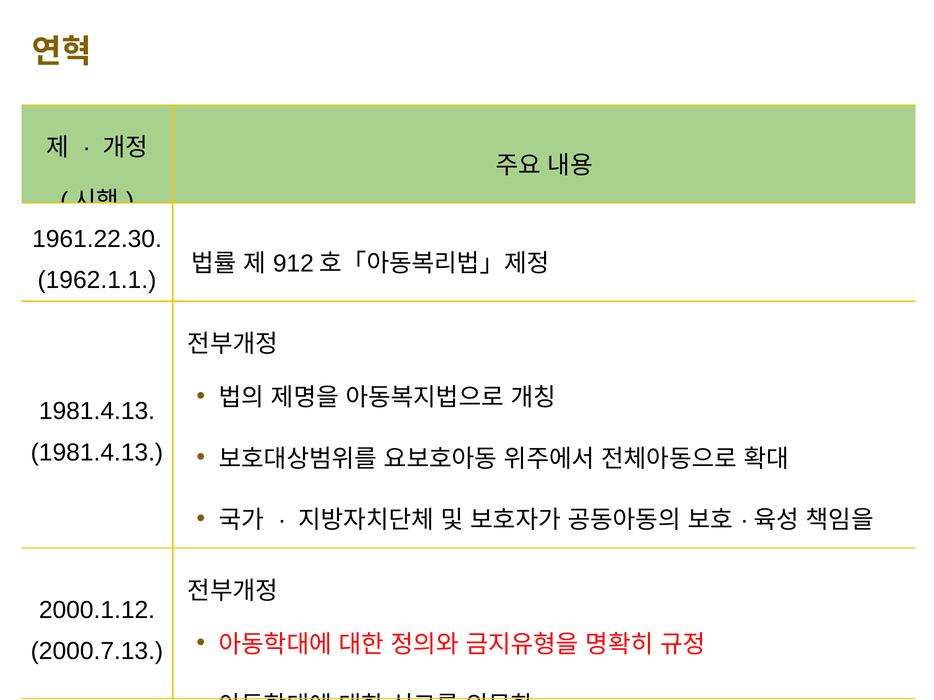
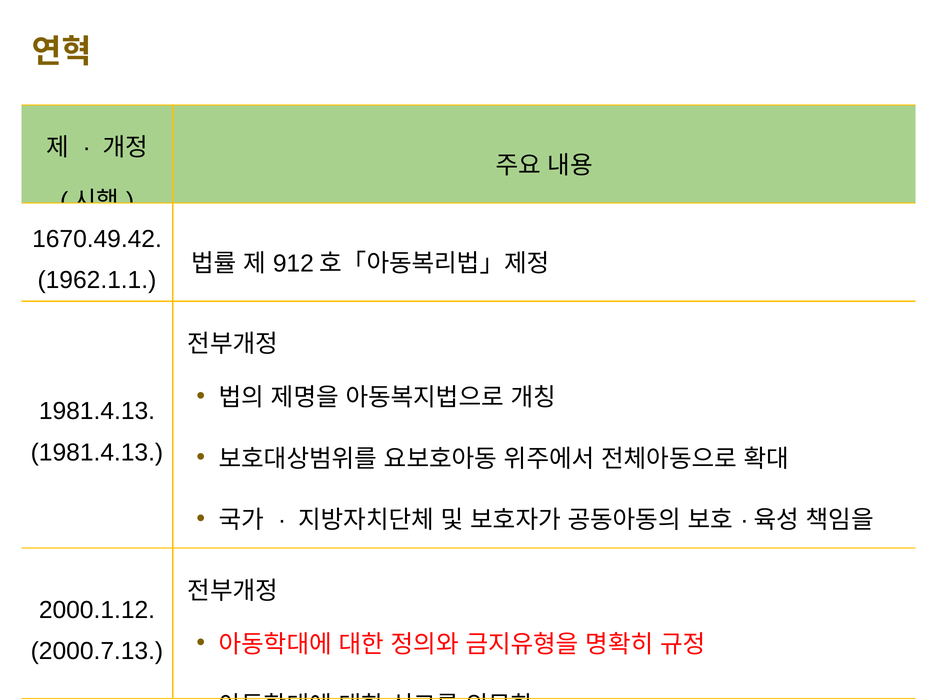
1961.22.30: 1961.22.30 -> 1670.49.42 (97, 239)
